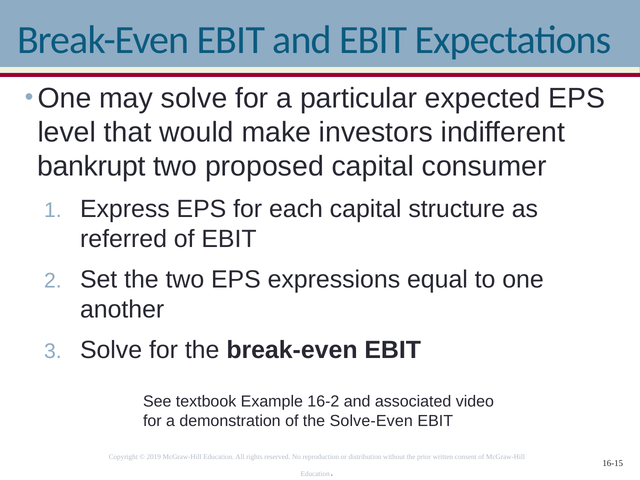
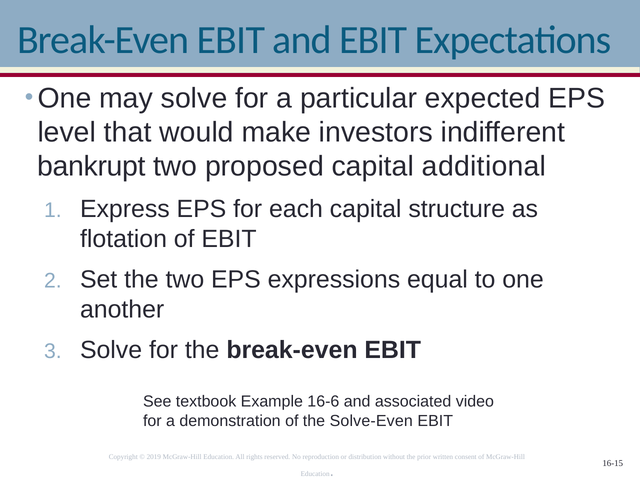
consumer: consumer -> additional (484, 167)
referred: referred -> flotation (124, 239)
16-2: 16-2 -> 16-6 (323, 402)
